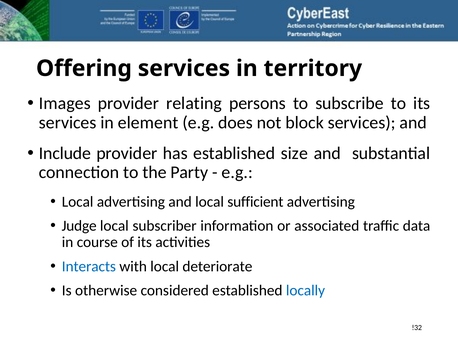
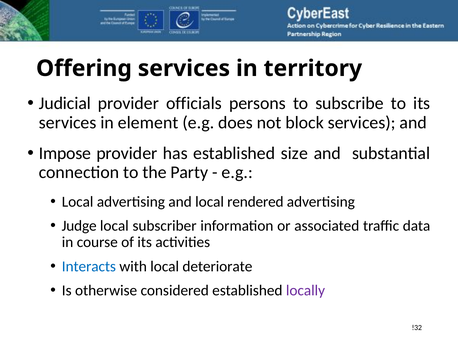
Images: Images -> Judicial (65, 103)
relating: relating -> officials (194, 103)
Include: Include -> Impose (65, 153)
sufficient: sufficient -> rendered (255, 202)
locally colour: blue -> purple (305, 291)
